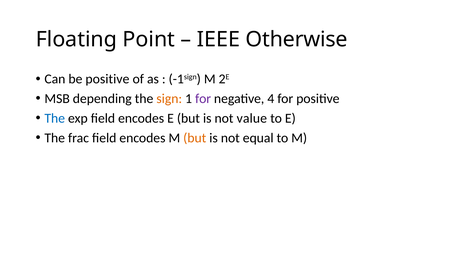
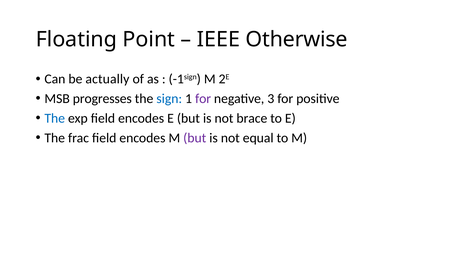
be positive: positive -> actually (107, 79)
depending: depending -> progresses (102, 99)
sign colour: orange -> blue (169, 99)
4: 4 -> 3 (271, 99)
value: value -> brace (252, 118)
but colour: orange -> purple (195, 138)
